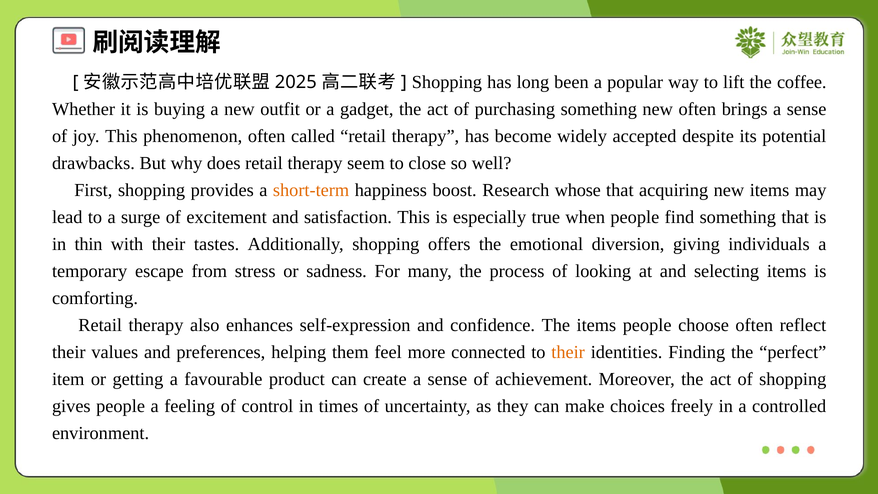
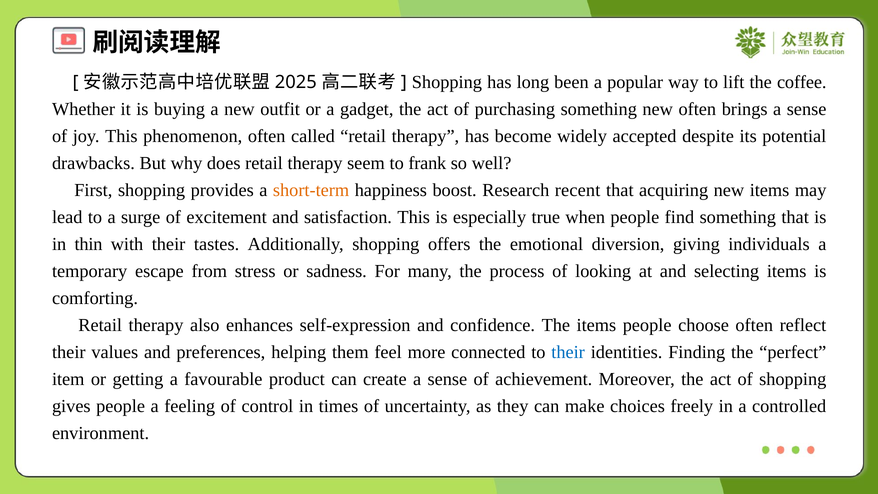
close: close -> frank (427, 163)
whose: whose -> recent (578, 190)
their colour: orange -> blue (568, 352)
